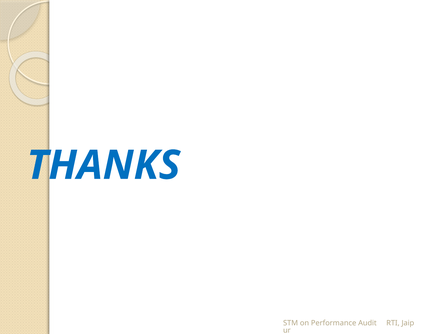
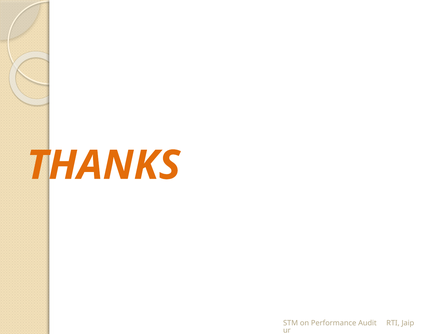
THANKS colour: blue -> orange (104, 166)
